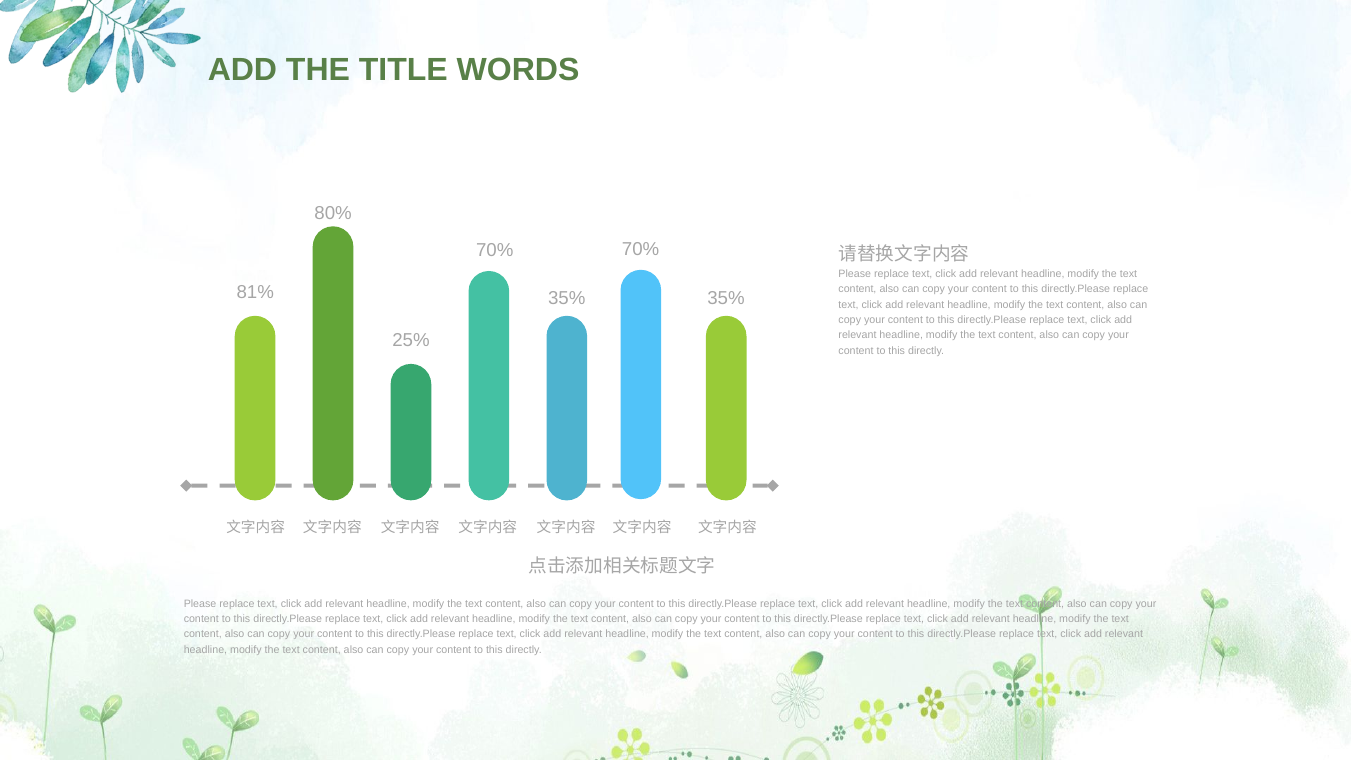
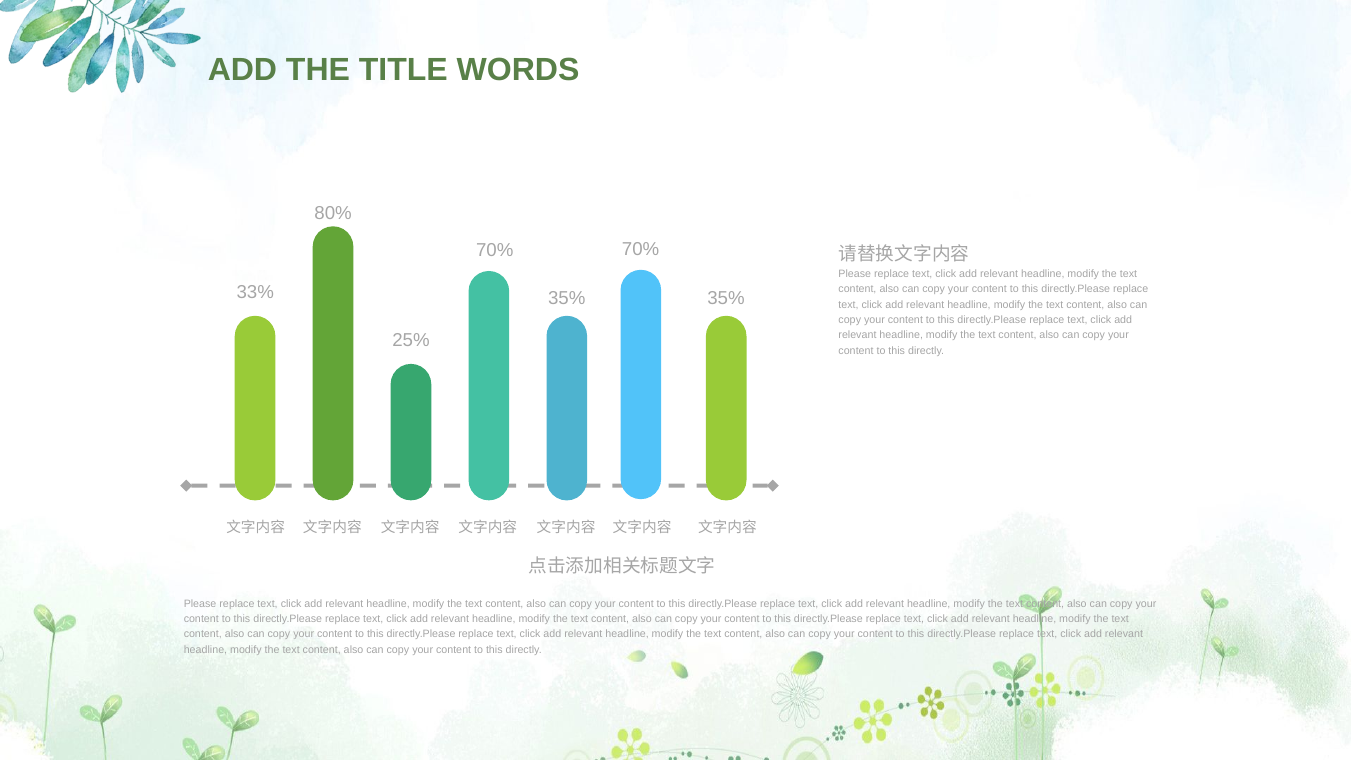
81%: 81% -> 33% (255, 292)
